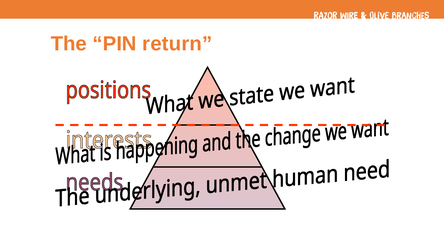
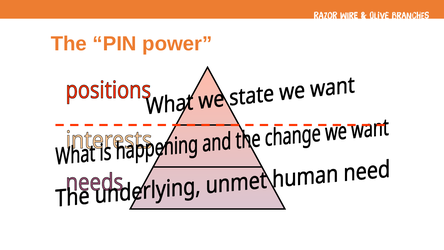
return: return -> power (177, 44)
